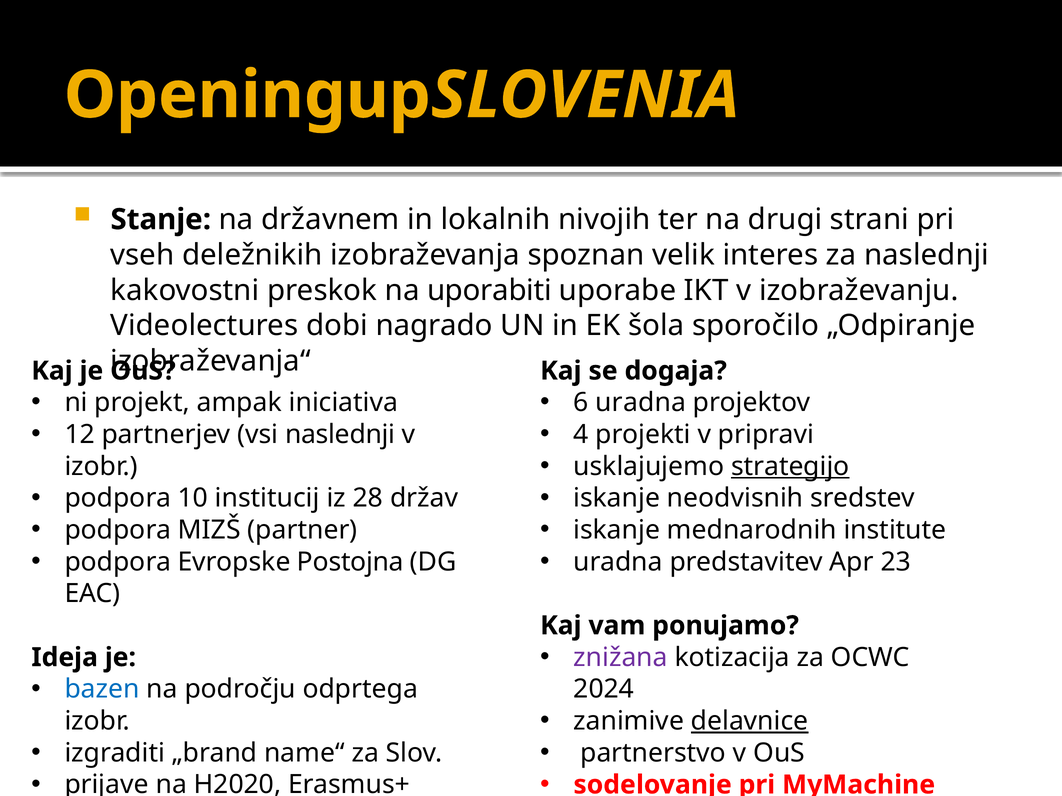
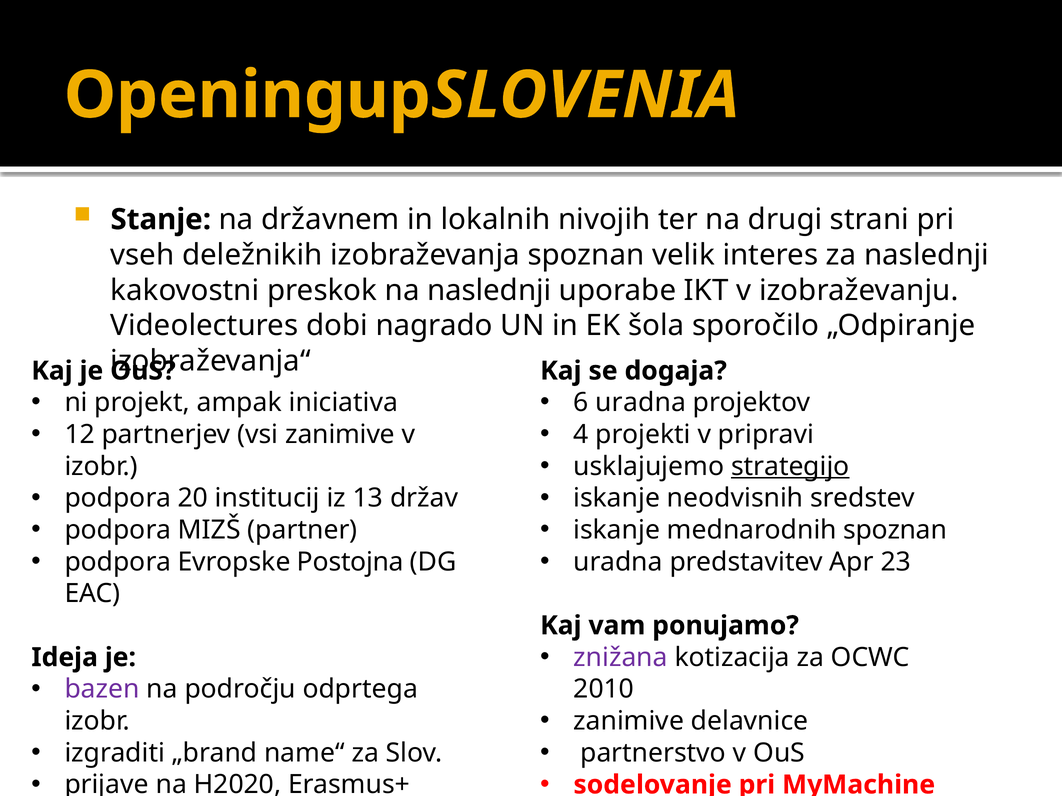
na uporabiti: uporabiti -> naslednji (489, 291)
vsi naslednji: naslednji -> zanimive (340, 435)
10: 10 -> 20 (193, 498)
28: 28 -> 13 (368, 498)
mednarodnih institute: institute -> spoznan (895, 530)
bazen colour: blue -> purple (102, 690)
2024: 2024 -> 2010 (604, 690)
delavnice underline: present -> none (750, 722)
